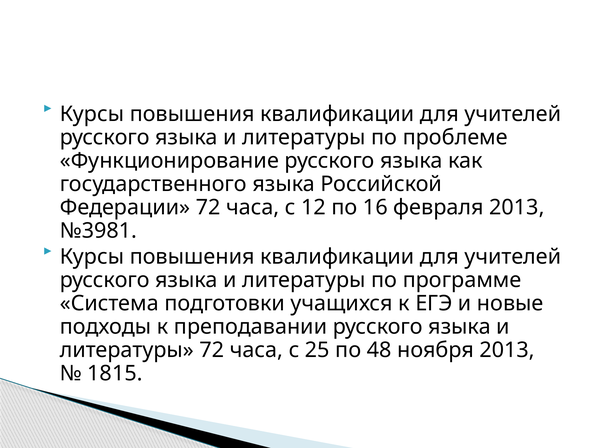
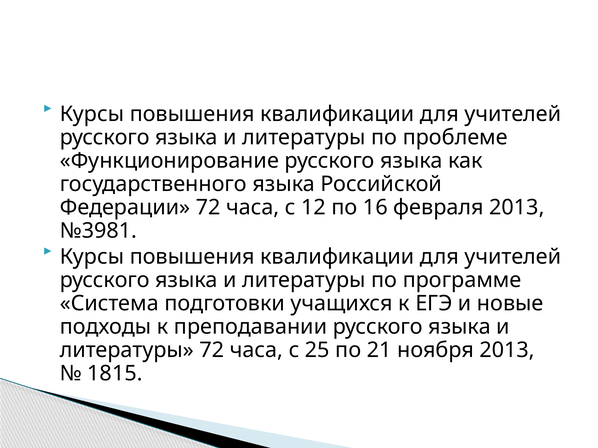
48: 48 -> 21 (379, 350)
